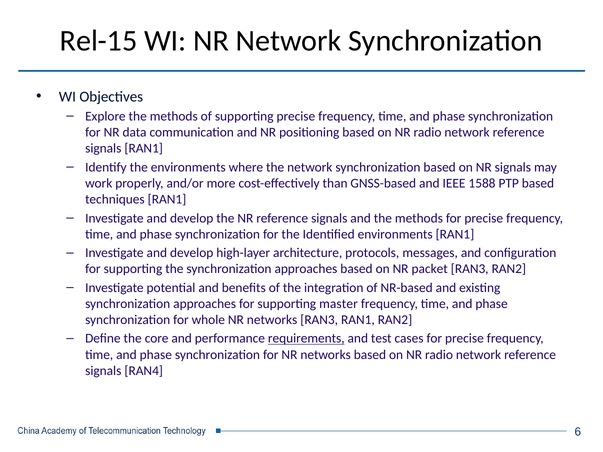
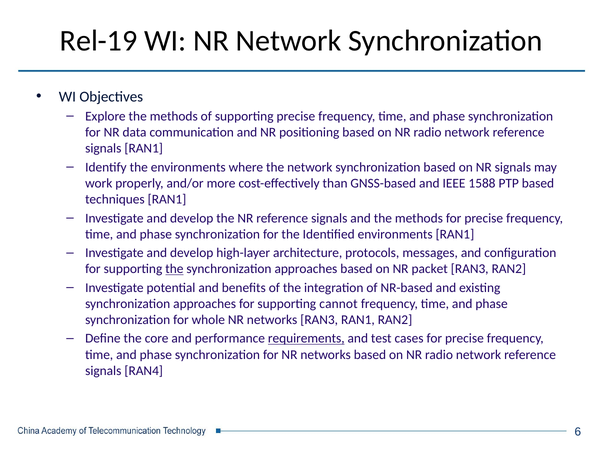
Rel-15: Rel-15 -> Rel-19 (99, 41)
the underline: none -> present (174, 269)
master: master -> cannot (339, 304)
